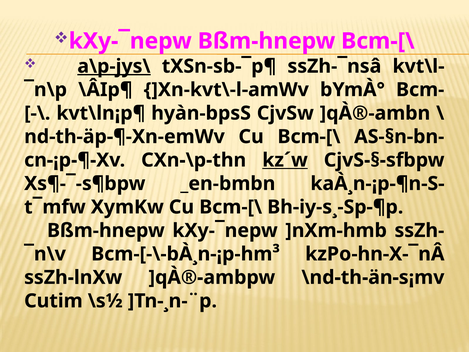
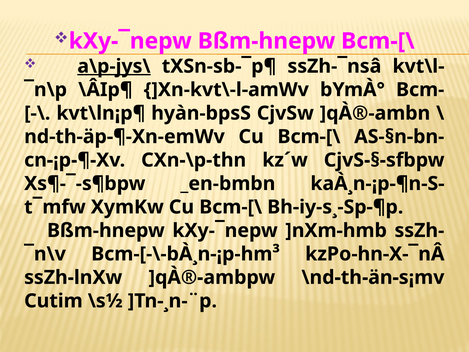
kz´w underline: present -> none (285, 160)
